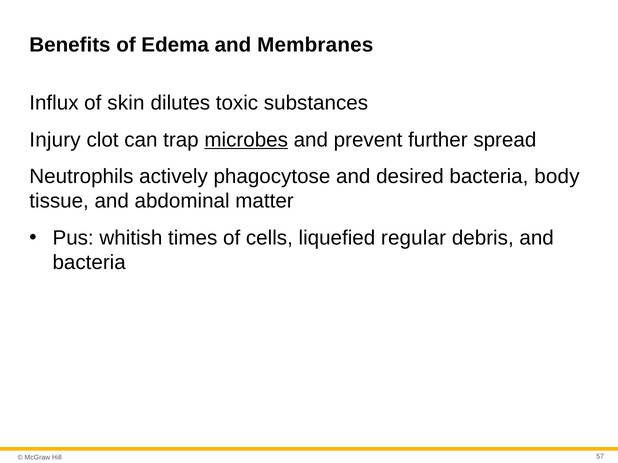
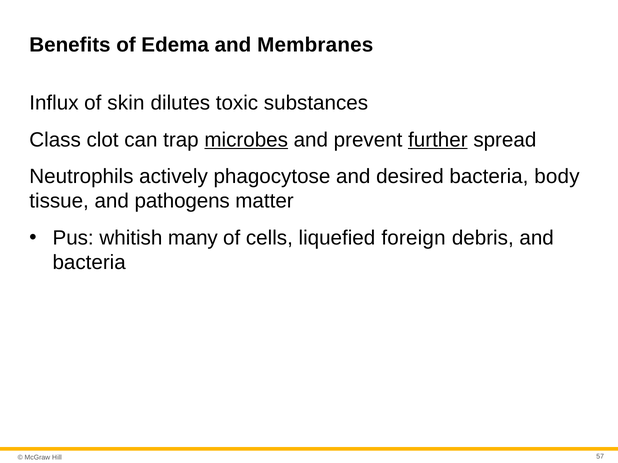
Injury: Injury -> Class (55, 140)
further underline: none -> present (438, 140)
abdominal: abdominal -> pathogens (182, 201)
times: times -> many (193, 238)
regular: regular -> foreign (413, 238)
